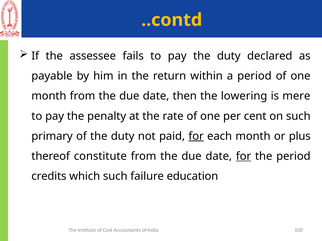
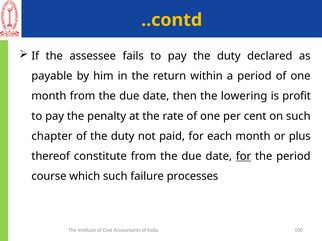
mere: mere -> profit (296, 96)
primary: primary -> chapter (52, 136)
for underline: present -> none (196, 136)
credits: credits -> course (49, 177)
education: education -> processes (192, 177)
